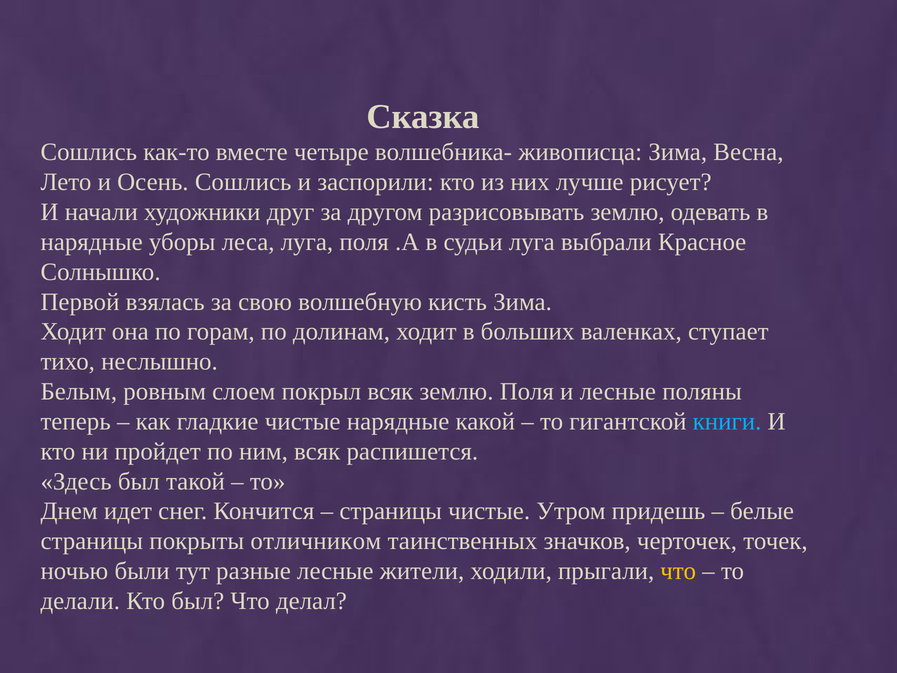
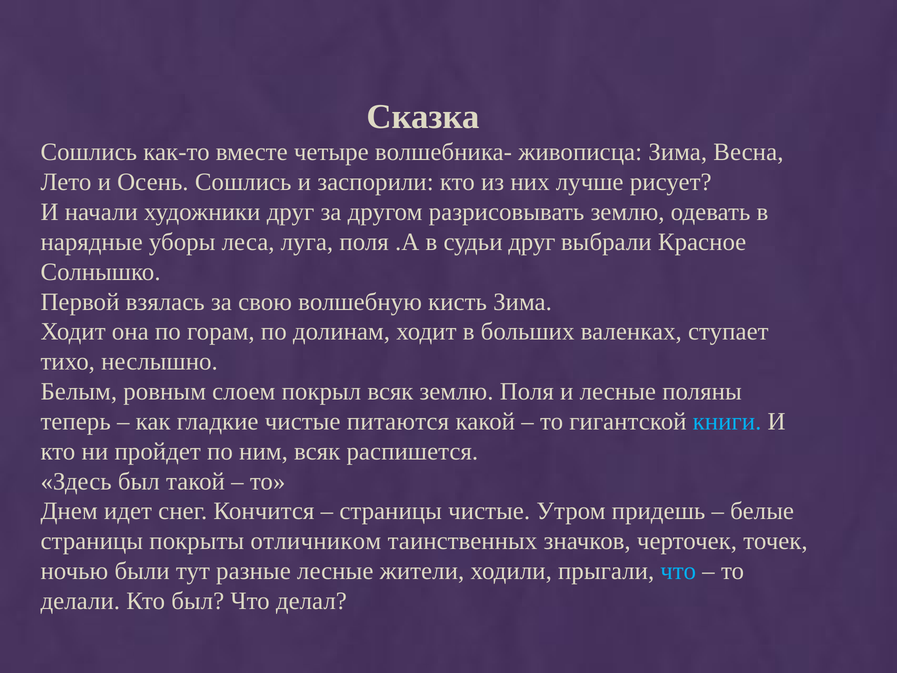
судьи луга: луга -> друг (532, 242)
чистые нарядные: нарядные -> питаются (398, 421)
что colour: yellow -> light blue (678, 571)
